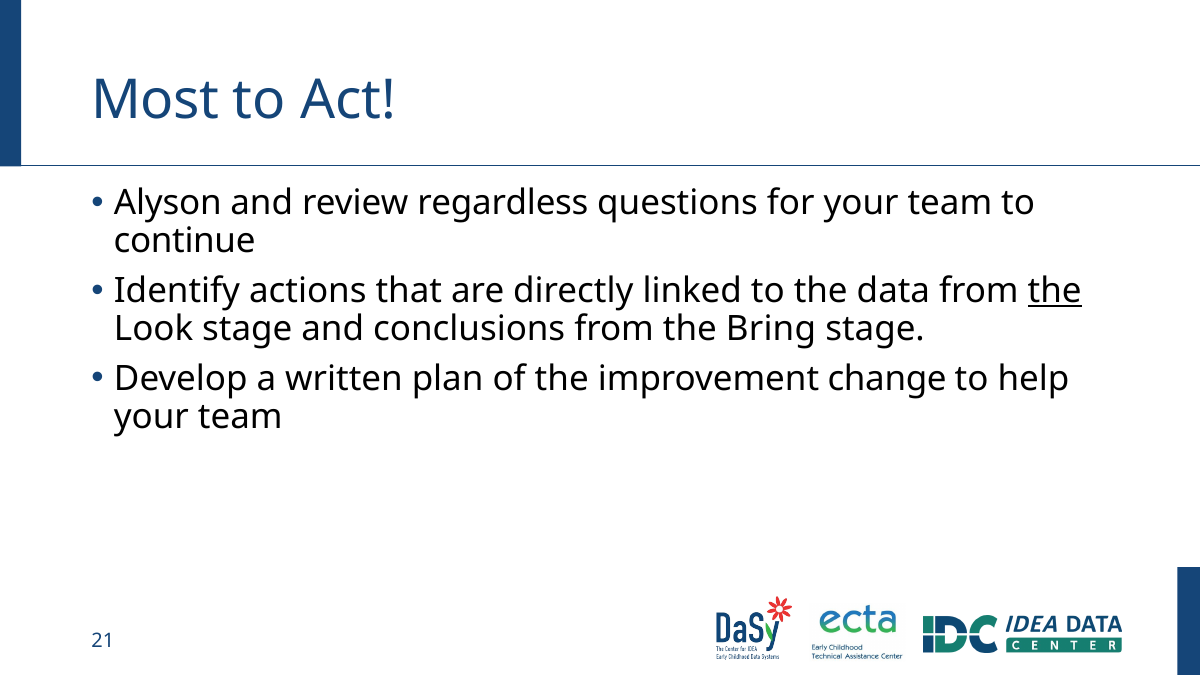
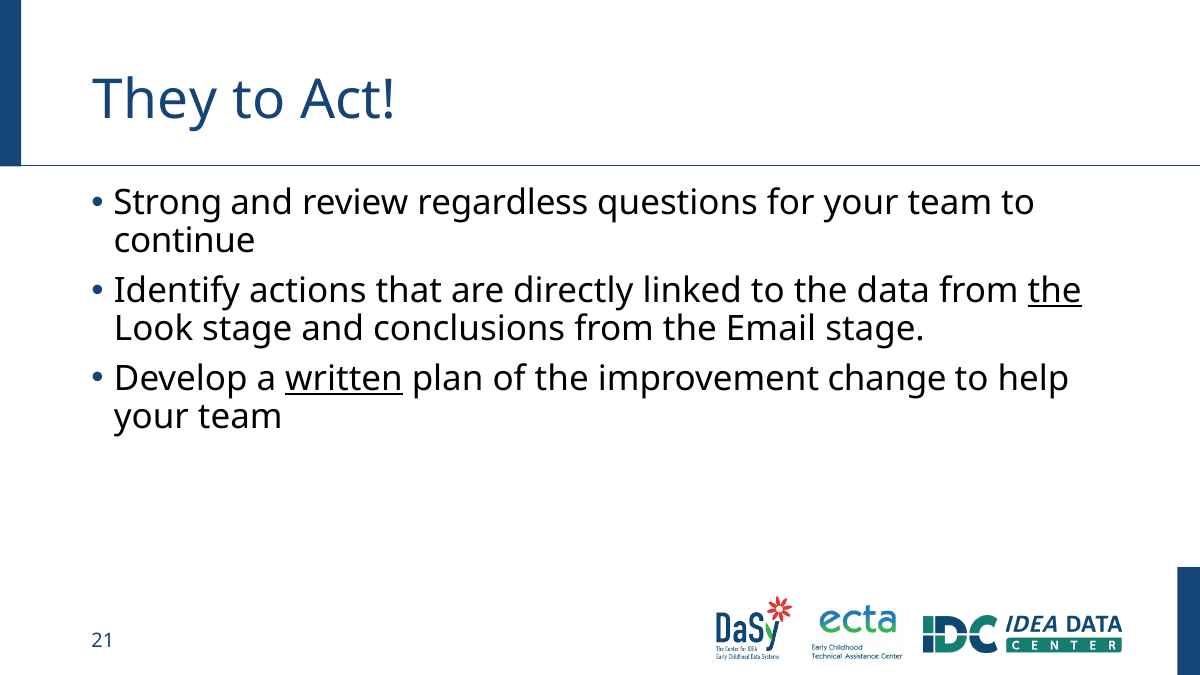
Most: Most -> They (155, 101)
Alyson: Alyson -> Strong (168, 203)
Bring: Bring -> Email (771, 329)
written underline: none -> present (344, 379)
